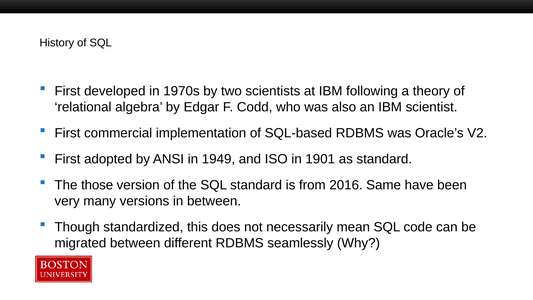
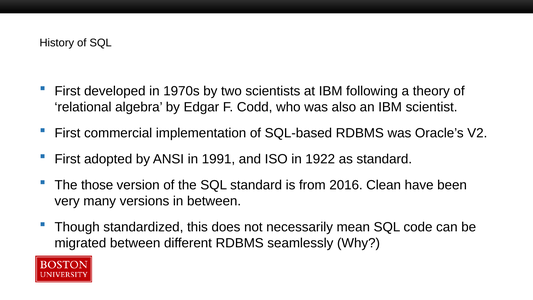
1949: 1949 -> 1991 (218, 159)
1901: 1901 -> 1922 (320, 159)
Same: Same -> Clean (384, 185)
